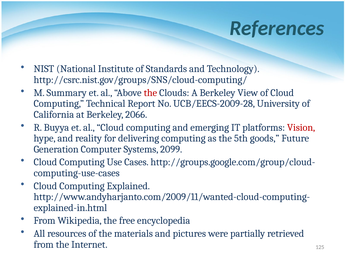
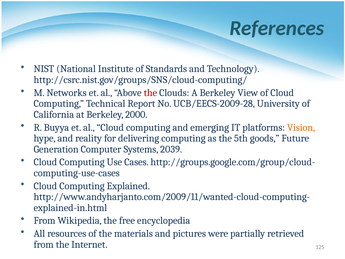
Summary: Summary -> Networks (67, 93)
2066: 2066 -> 2000 (136, 114)
Vision colour: red -> orange (301, 127)
2099: 2099 -> 2039 (171, 149)
